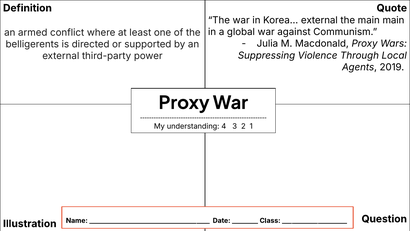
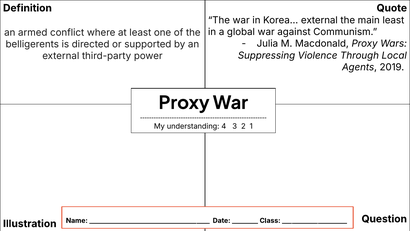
main main: main -> least (393, 20)
